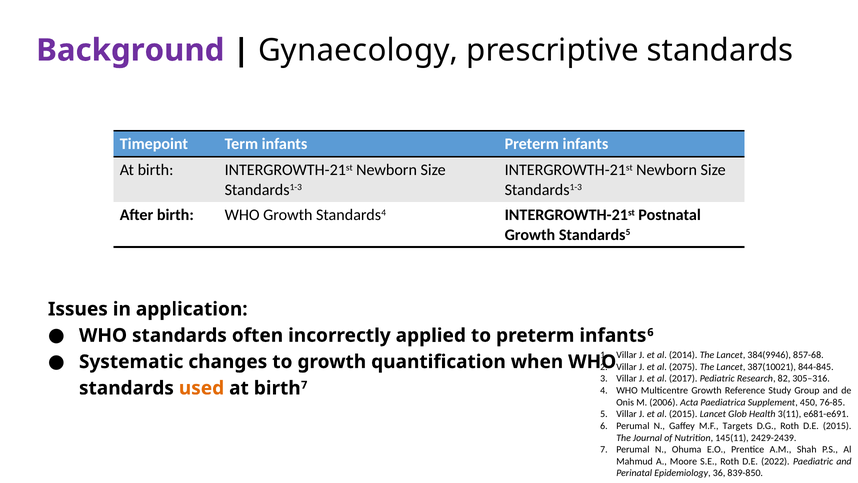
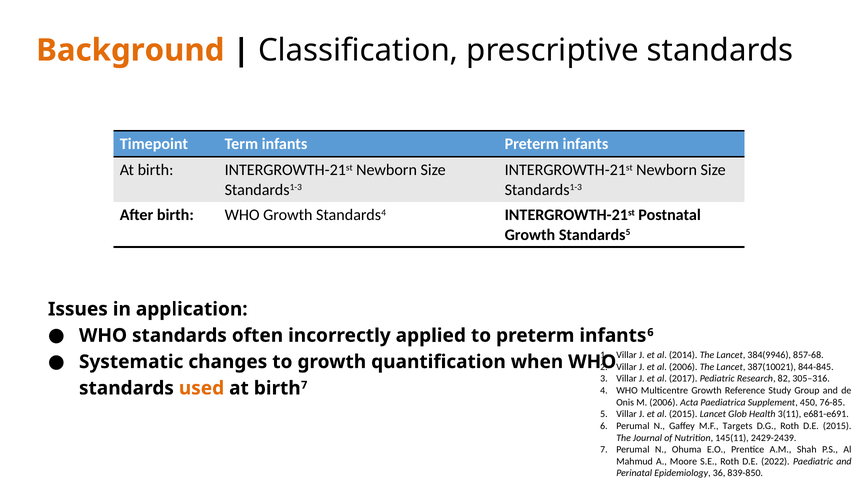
Background colour: purple -> orange (130, 50)
Gynaecology: Gynaecology -> Classification (358, 50)
al 2075: 2075 -> 2006 (683, 367)
